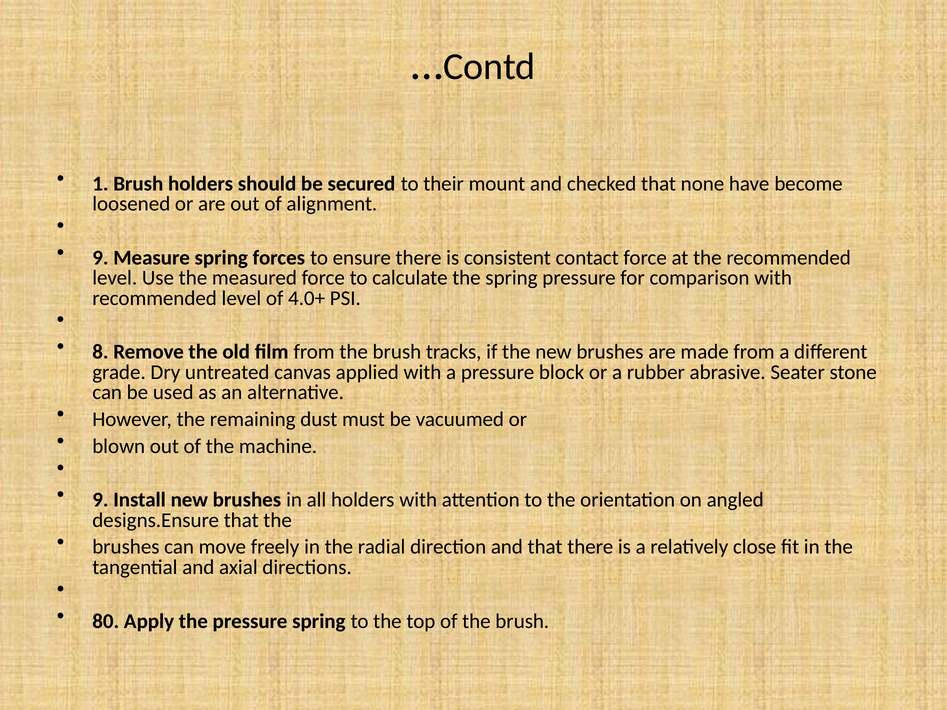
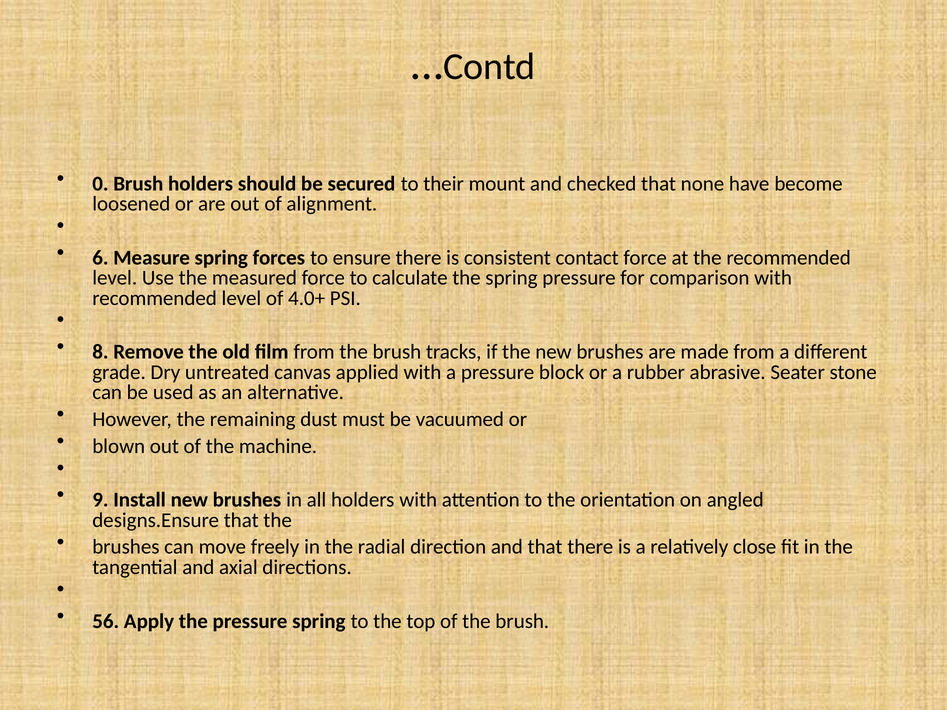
1: 1 -> 0 (100, 184)
9: 9 -> 6 (100, 258)
80: 80 -> 56 (106, 621)
